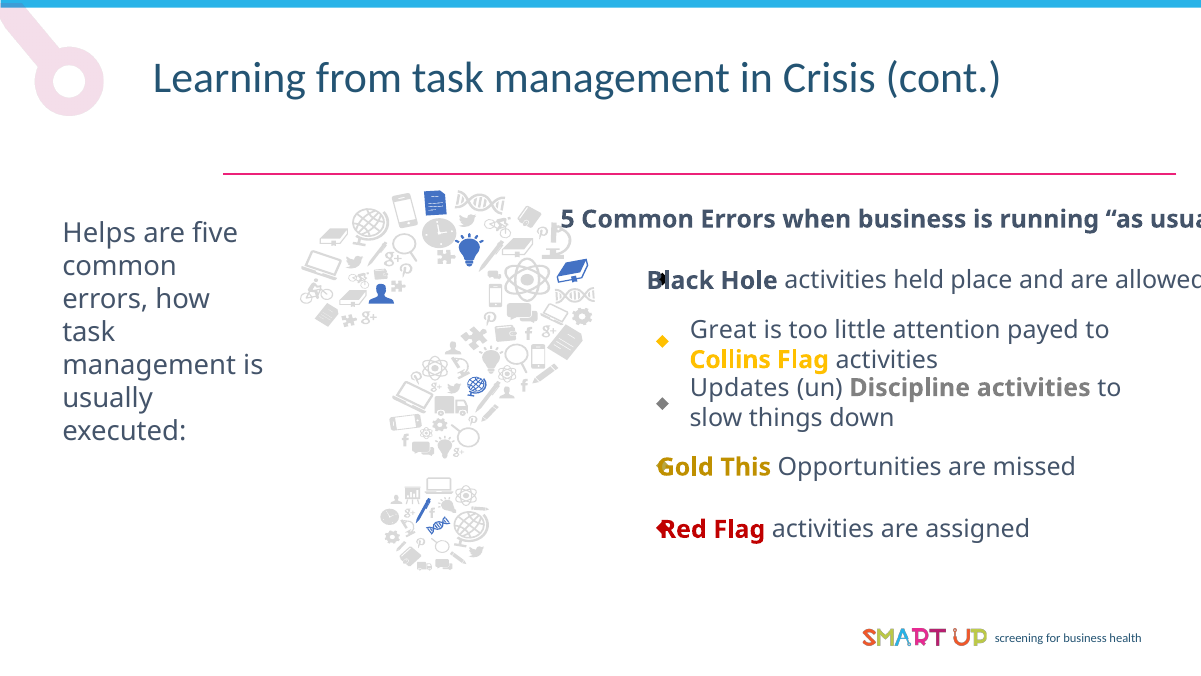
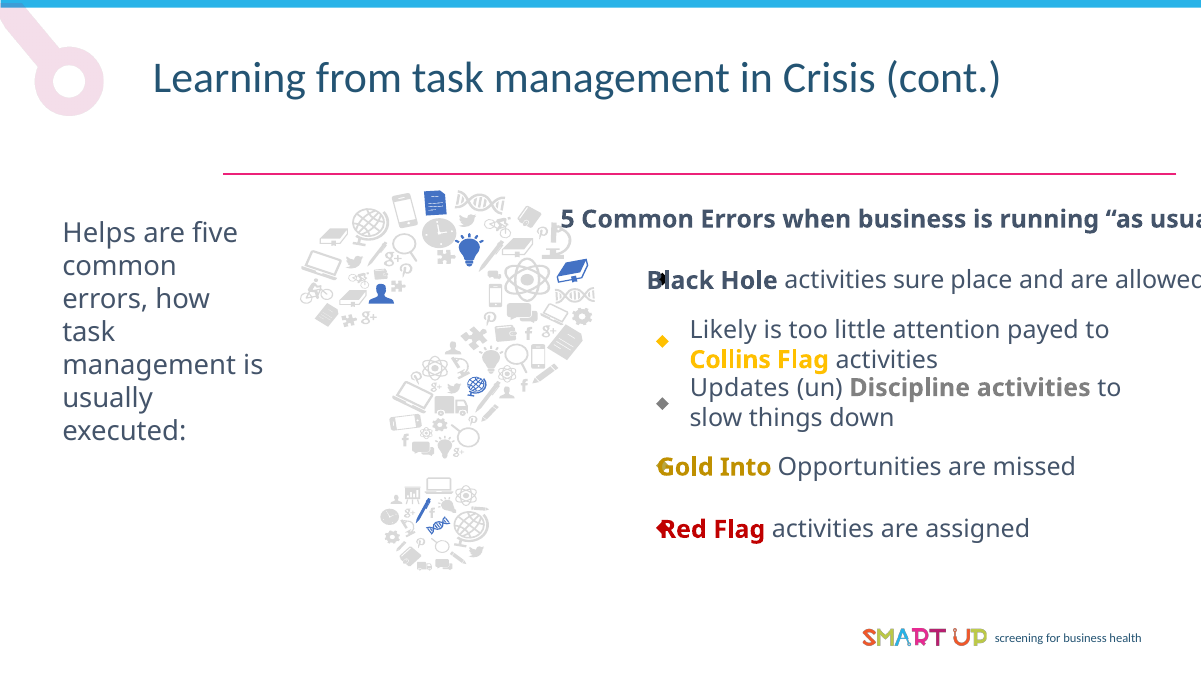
held: held -> sure (919, 281)
Great: Great -> Likely (723, 330)
This: This -> Into (746, 467)
